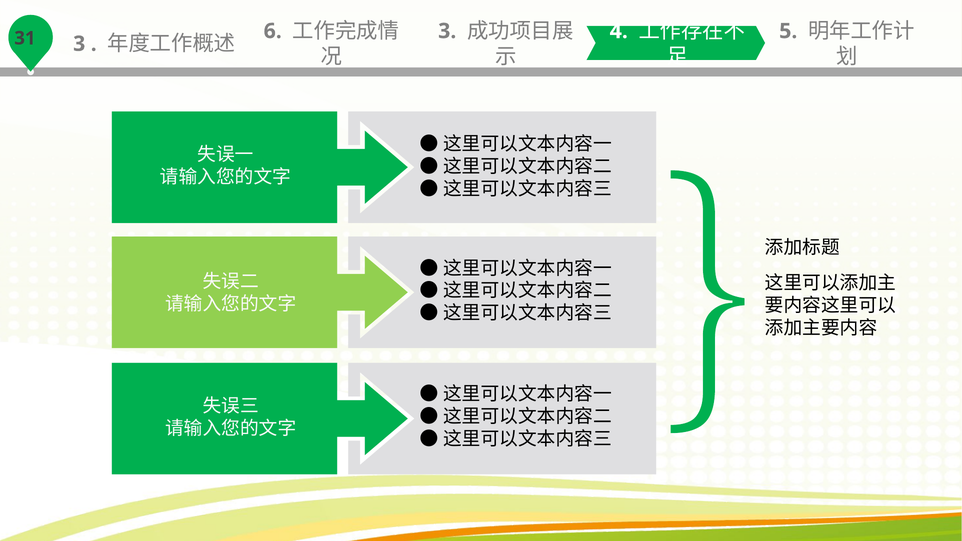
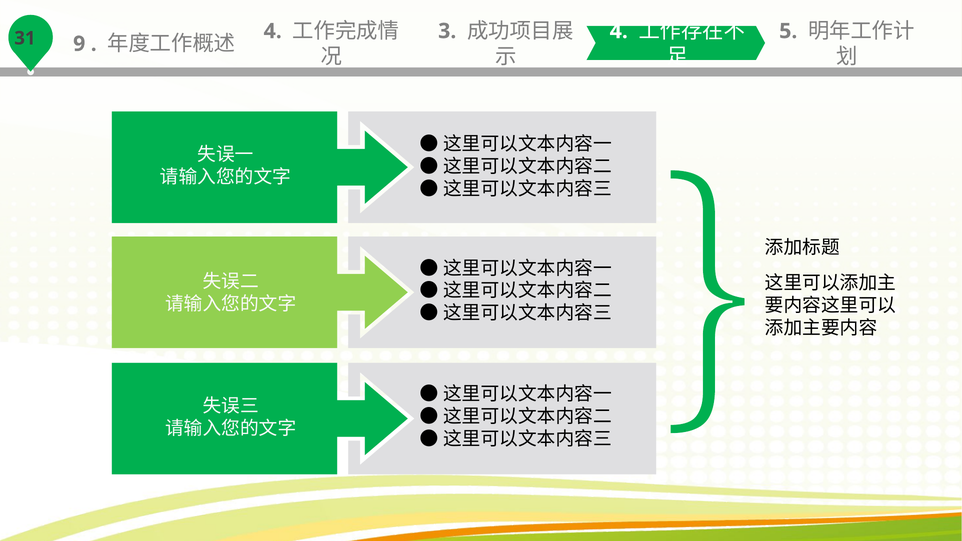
3: 3 -> 9 (79, 44)
6: 6 -> 4 (273, 31)
